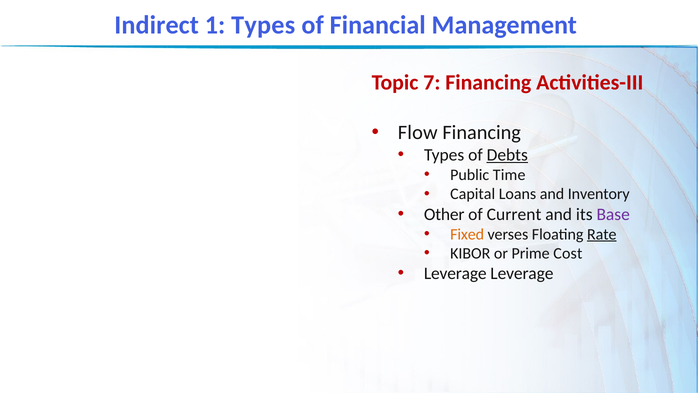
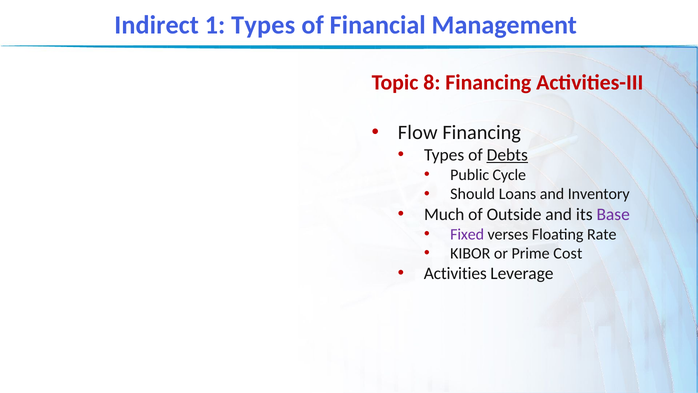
7: 7 -> 8 (432, 83)
Time: Time -> Cycle (509, 175)
Capital: Capital -> Should (473, 194)
Other: Other -> Much (444, 214)
Current: Current -> Outside (514, 214)
Fixed colour: orange -> purple (467, 234)
Rate underline: present -> none (602, 234)
Leverage: Leverage -> Activities (455, 273)
